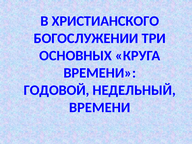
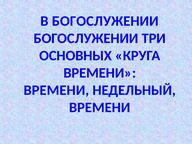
В ХРИСТИАНСКОГО: ХРИСТИАНСКОГО -> БОГОСЛУЖЕНИИ (105, 21)
ГОДОВОЙ: ГОДОВОЙ -> ВРЕМЕНИ (56, 90)
